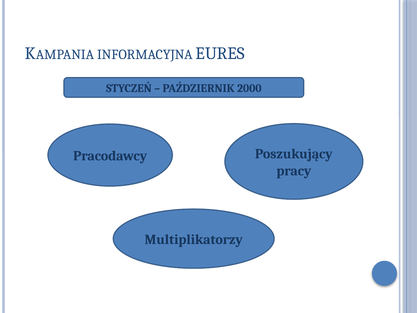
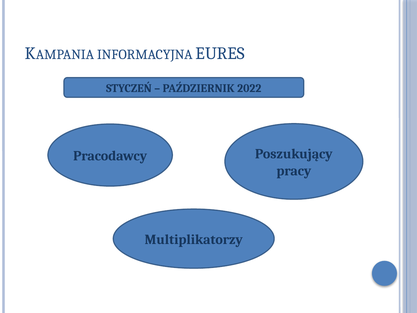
2000: 2000 -> 2022 (249, 88)
